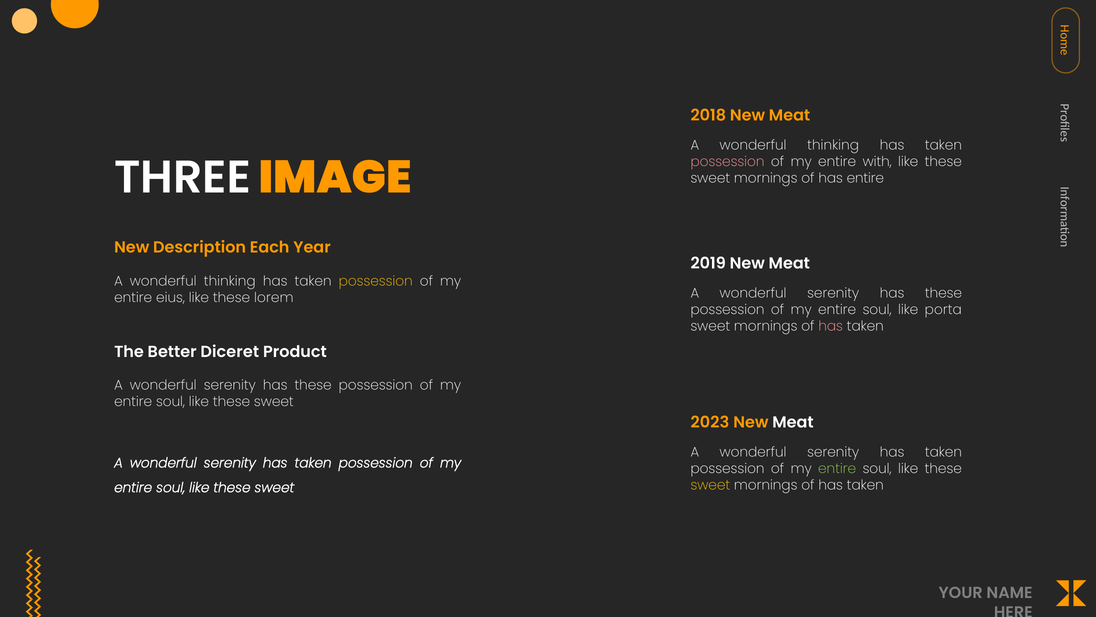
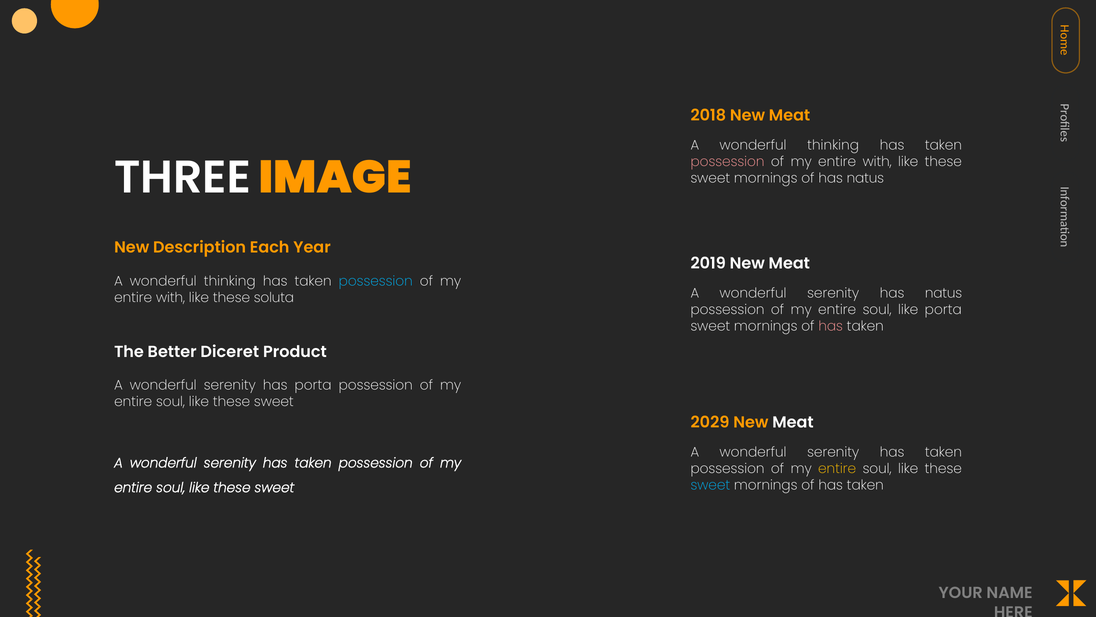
of has entire: entire -> natus (865, 178)
possession colour: yellow -> light blue (376, 281)
these: these -> natus (944, 293)
eius: eius -> with (171, 297)
lorem: lorem -> soluta (274, 297)
these: these -> porta (313, 385)
2023: 2023 -> 2029 (710, 422)
entire colour: light green -> yellow (837, 468)
sweet colour: yellow -> light blue (710, 485)
